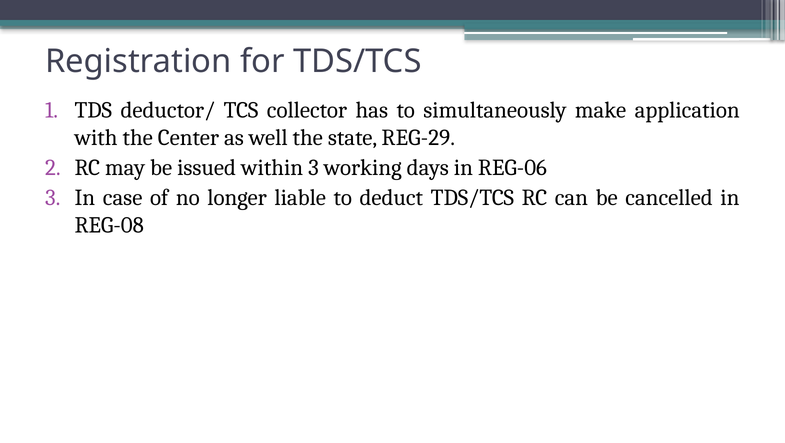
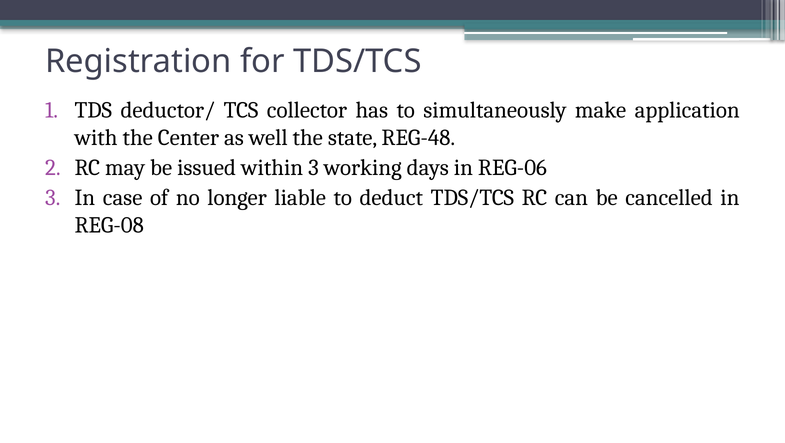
REG-29: REG-29 -> REG-48 (418, 138)
